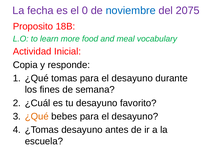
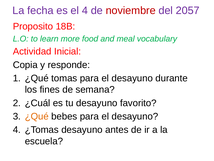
el 0: 0 -> 4 (85, 11)
noviembre colour: blue -> red (131, 11)
2075: 2075 -> 2057 (188, 11)
